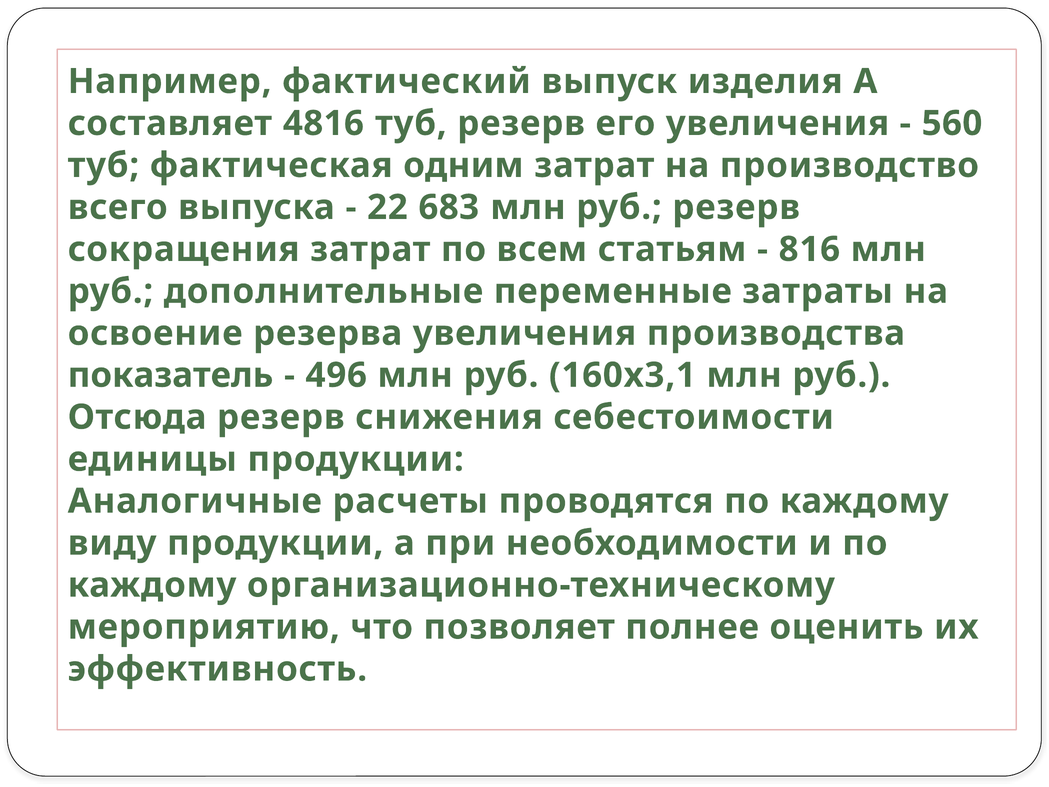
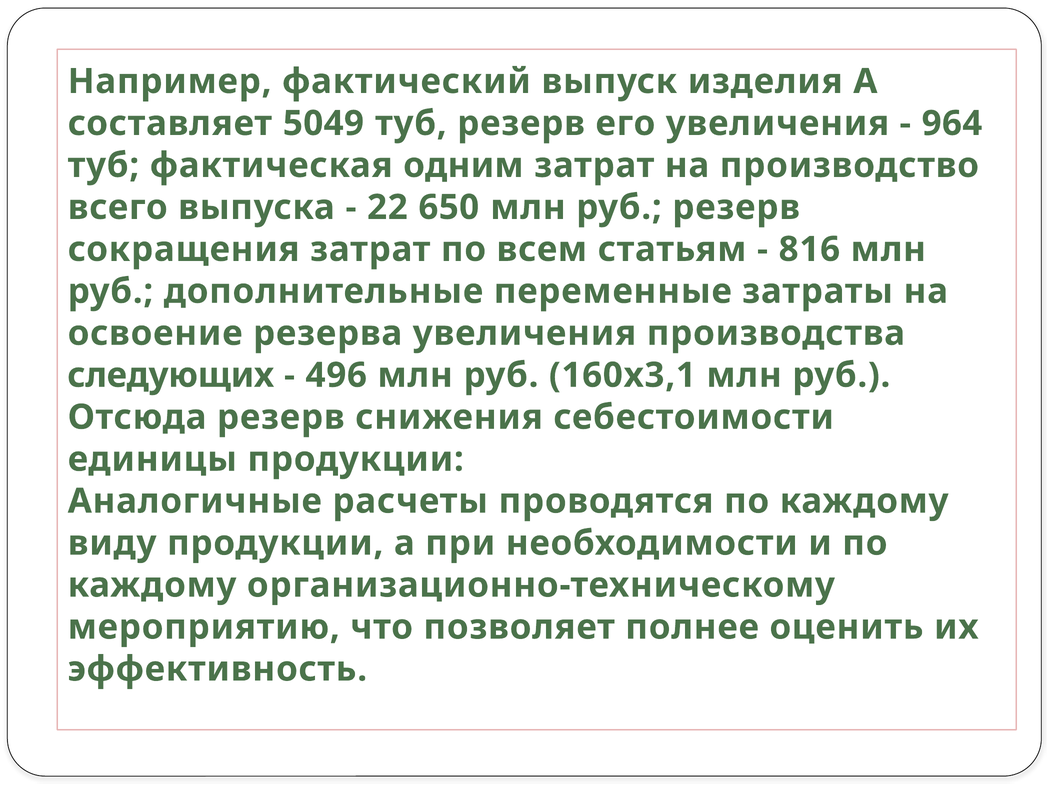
4816: 4816 -> 5049 (323, 123)
560: 560 -> 964 (952, 123)
683: 683 -> 650 (449, 207)
показатель: показатель -> следующих (171, 375)
